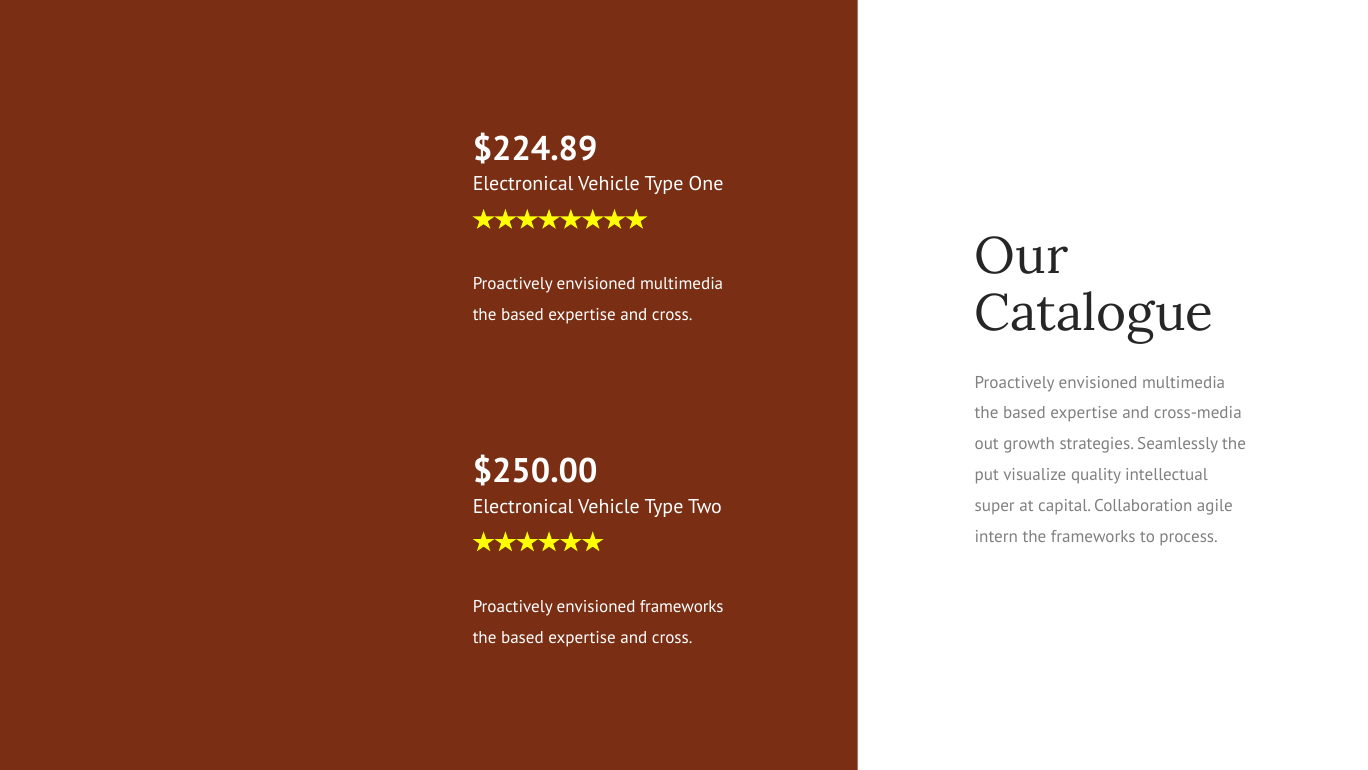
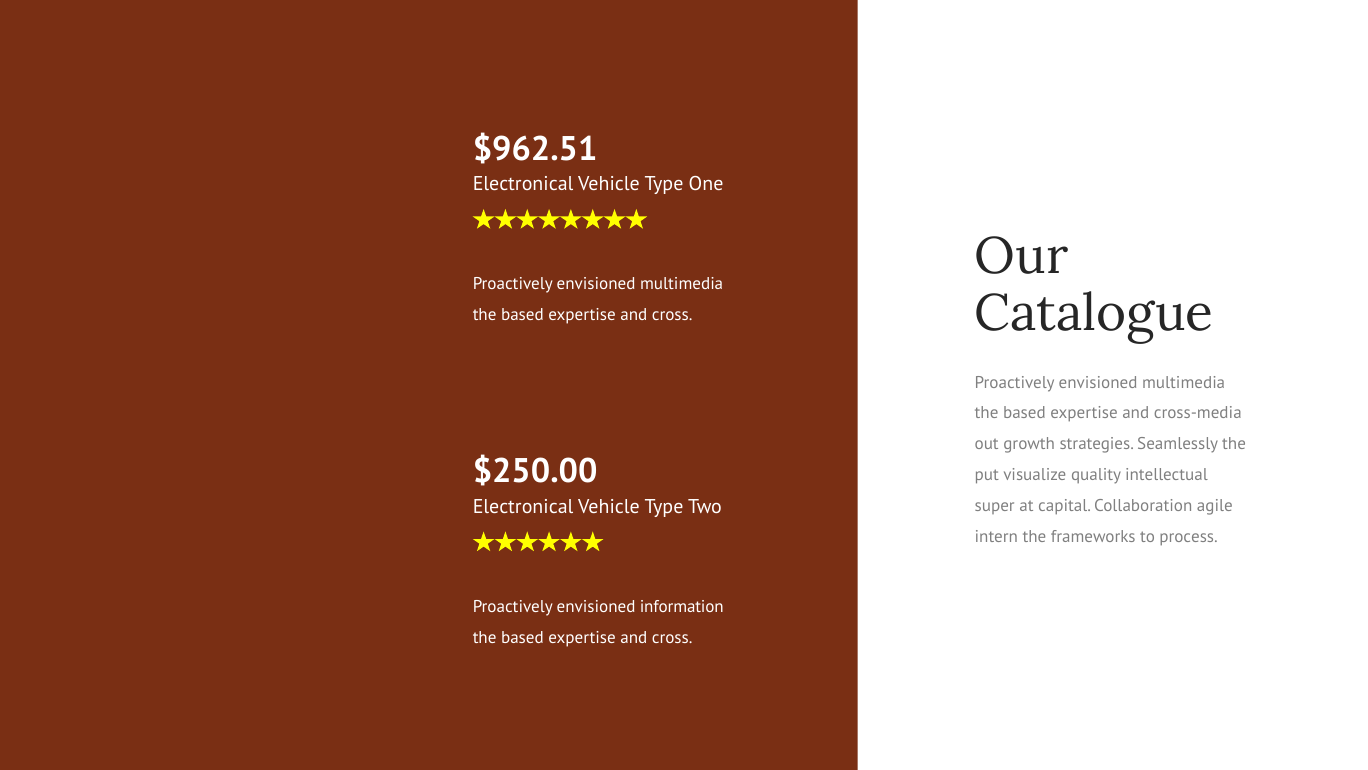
$224.89: $224.89 -> $962.51 (535, 149)
envisioned frameworks: frameworks -> information (682, 606)
